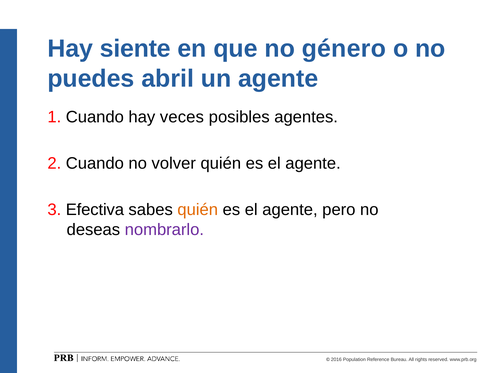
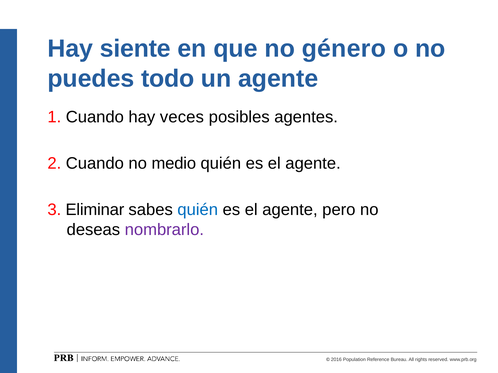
abril: abril -> todo (168, 79)
volver: volver -> medio (174, 164)
Efectiva: Efectiva -> Eliminar (95, 210)
quién colour: orange -> blue (198, 210)
